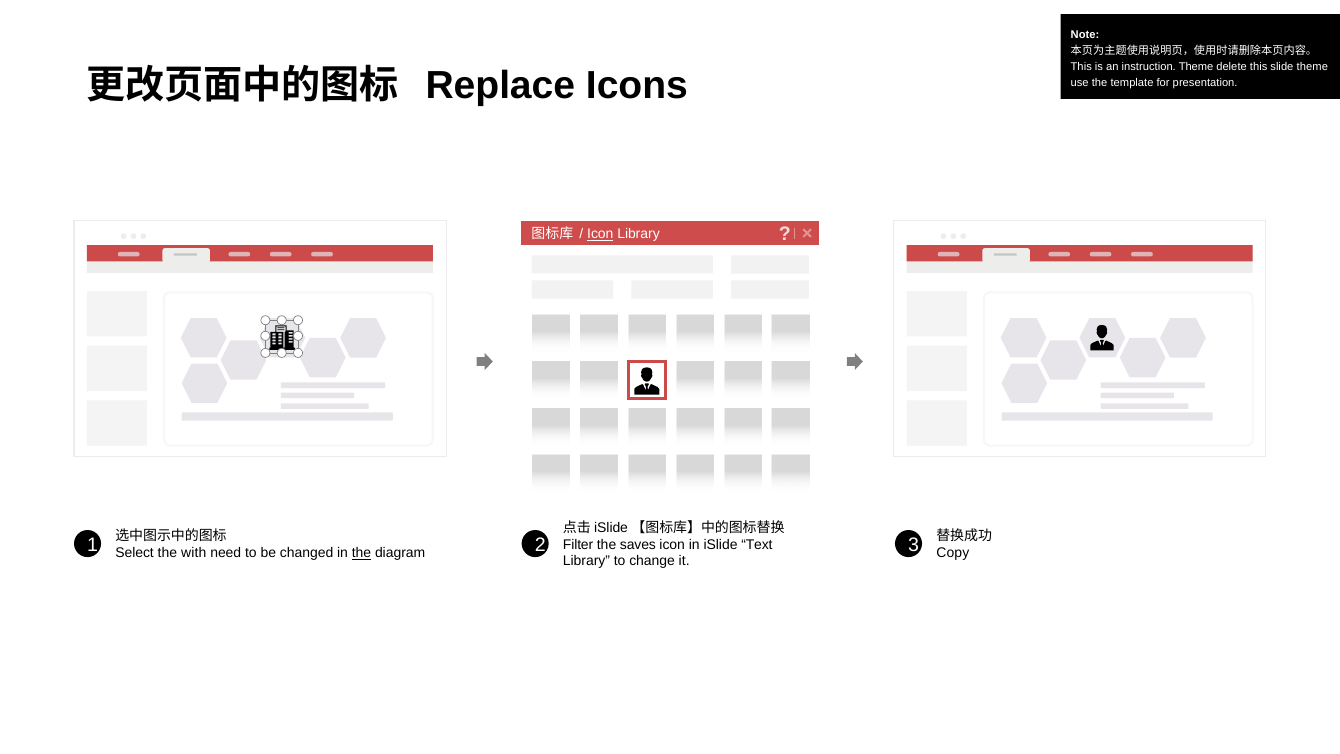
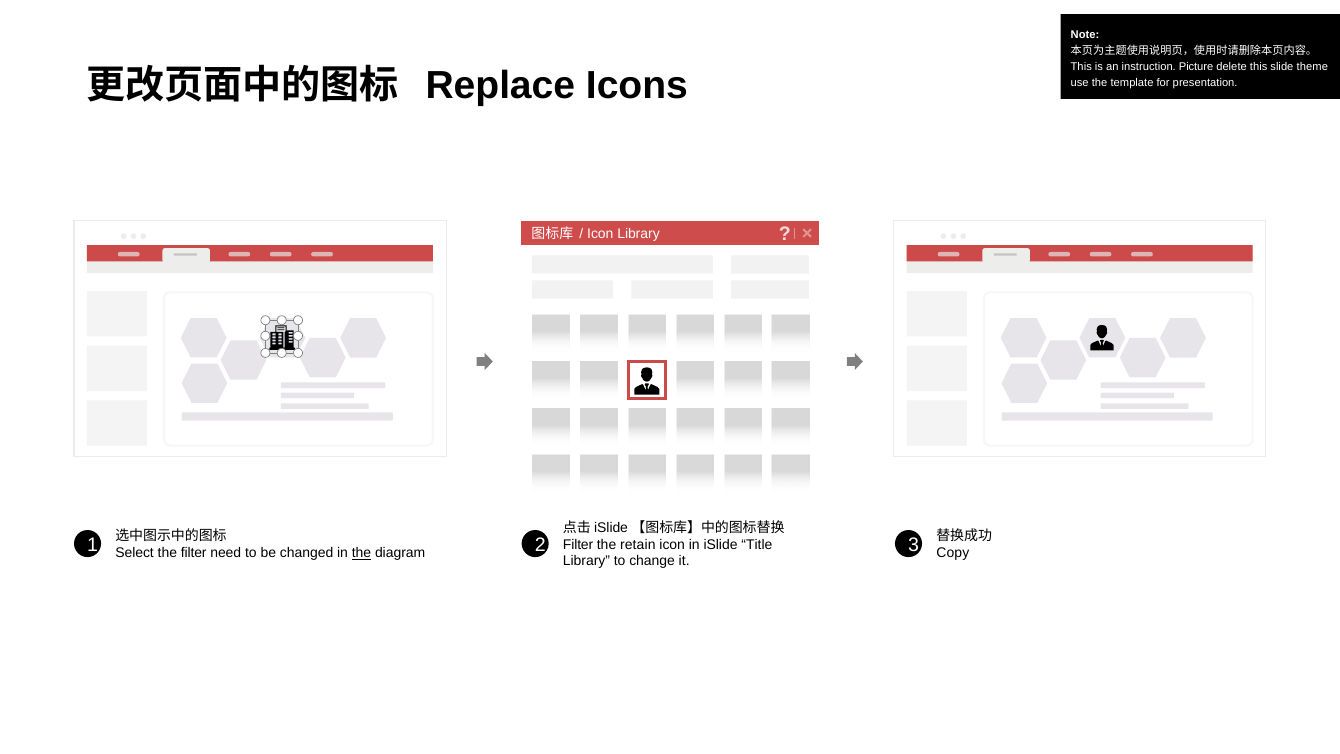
instruction Theme: Theme -> Picture (1196, 67)
Icon underline: present -> none (600, 234)
saves: saves -> retain (638, 544)
Text: Text -> Title (757, 544)
the with: with -> filter (194, 553)
